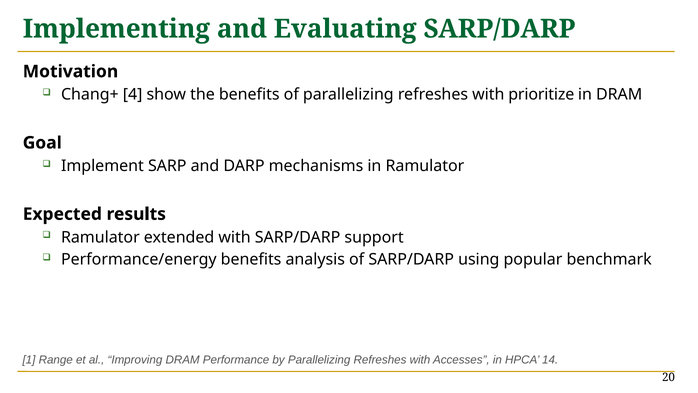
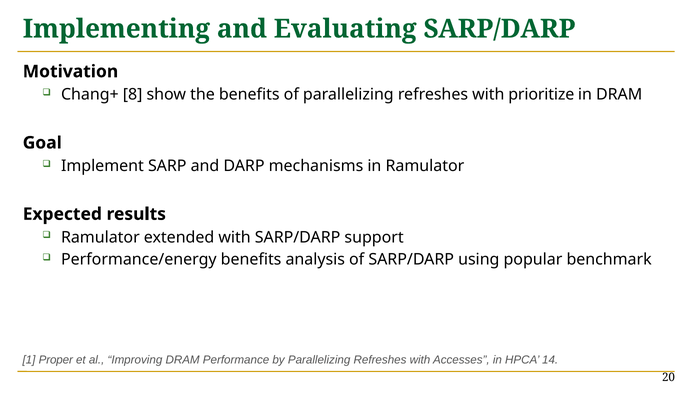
4: 4 -> 8 (133, 95)
Range: Range -> Proper (56, 359)
